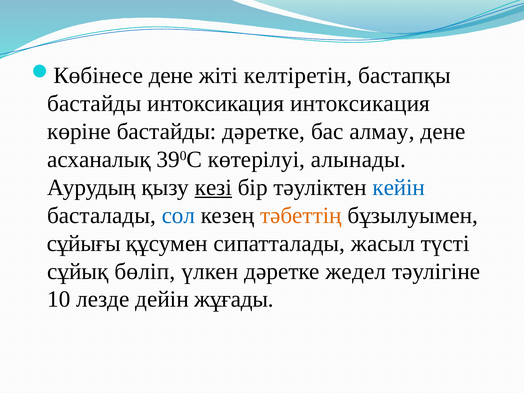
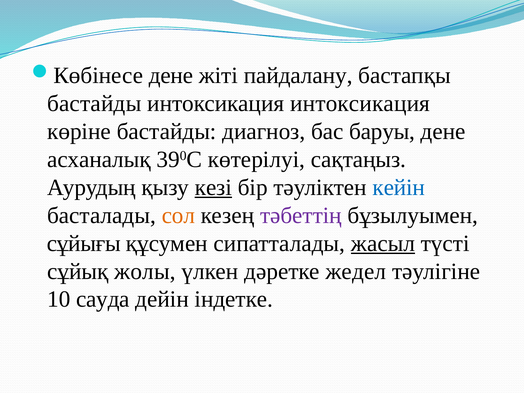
келтіретін: келтіретін -> пайдалану (298, 76)
бастайды дәретке: дәретке -> диагноз (264, 131)
алмау: алмау -> баруы (382, 131)
алынады: алынады -> сақтаңыз (358, 159)
сол colour: blue -> orange (178, 215)
тәбеттің colour: orange -> purple (301, 215)
жасыл underline: none -> present (383, 243)
бөліп: бөліп -> жолы (145, 271)
лезде: лезде -> сауда (103, 299)
жұғады: жұғады -> індетке (234, 299)
